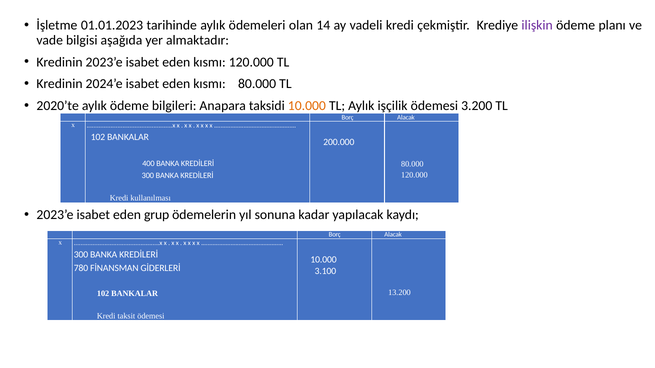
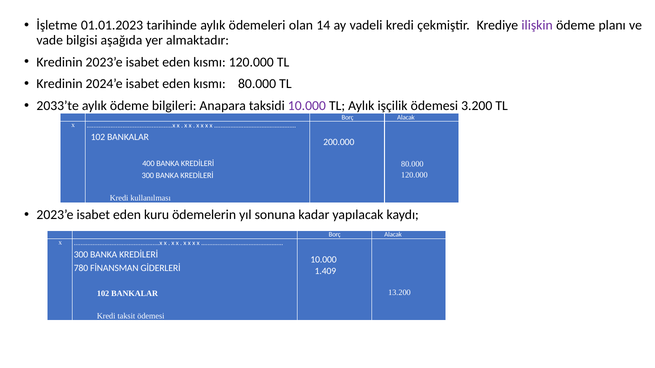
2020’te: 2020’te -> 2033’te (58, 106)
10.000 colour: orange -> purple (307, 106)
grup: grup -> kuru (157, 215)
3.100: 3.100 -> 1.409 (325, 272)
